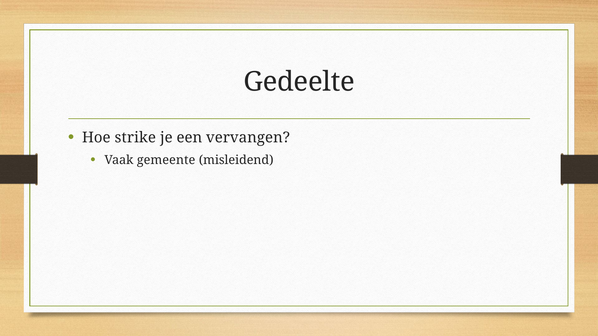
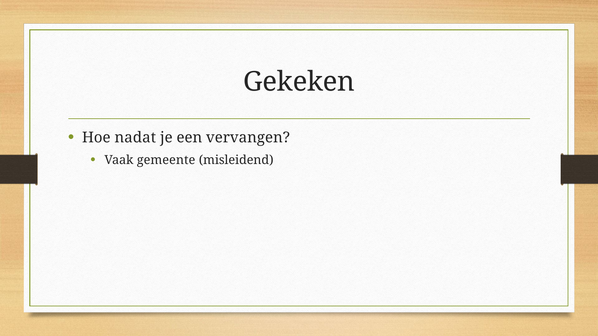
Gedeelte: Gedeelte -> Gekeken (299, 82)
strike: strike -> nadat (135, 138)
